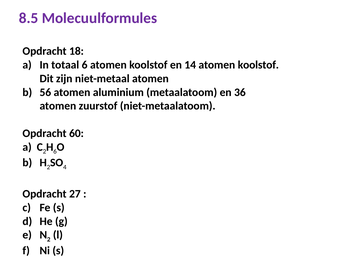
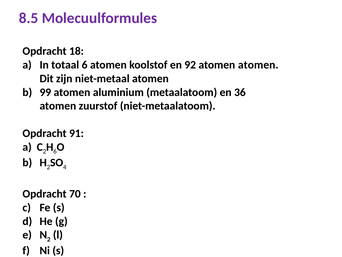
14: 14 -> 92 (190, 65)
koolstof: koolstof -> atomen (258, 65)
56: 56 -> 99 (45, 92)
60: 60 -> 91 (76, 133)
27: 27 -> 70 (75, 193)
